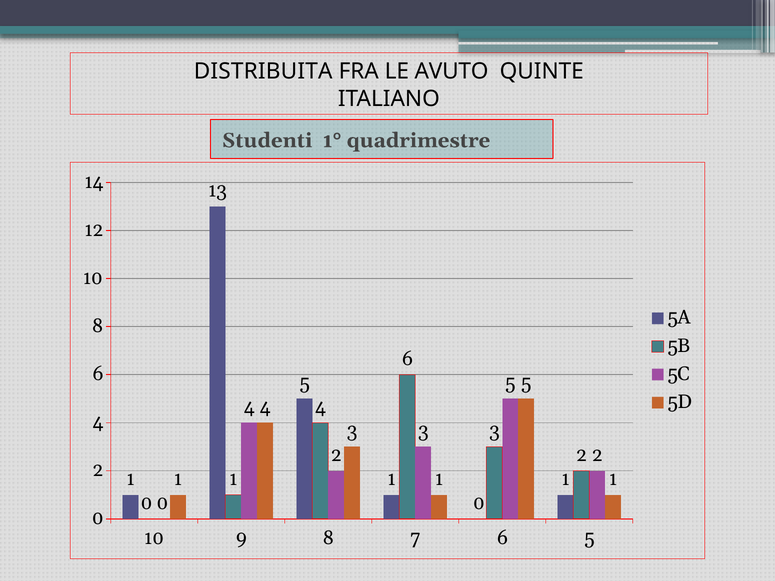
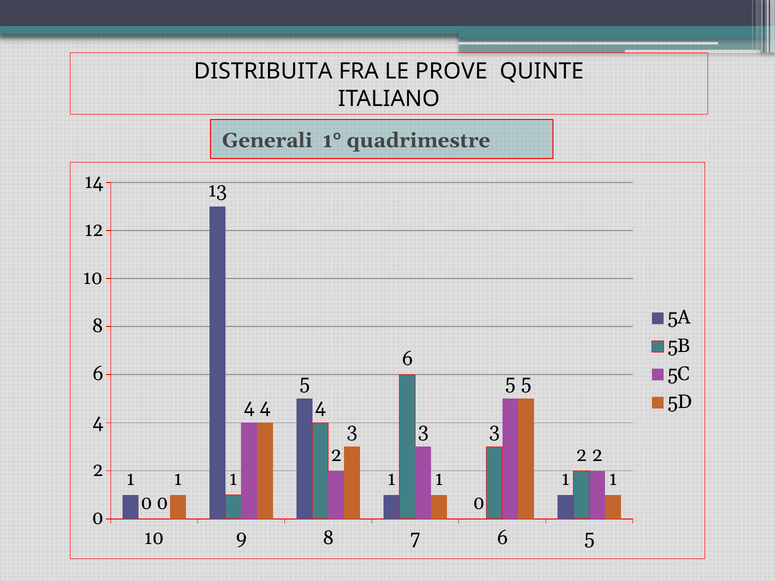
AVUTO: AVUTO -> PROVE (451, 72)
Studenti: Studenti -> Generali (267, 141)
